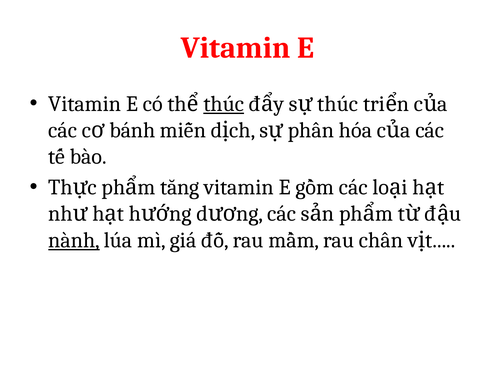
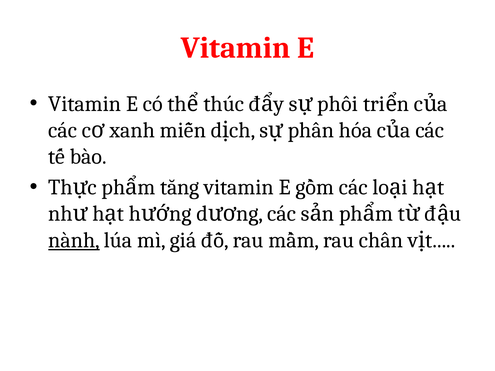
thúc underline: present -> none (224, 104)
thúc: thúc -> phối (338, 104)
bánh: bánh -> xanh (132, 130)
